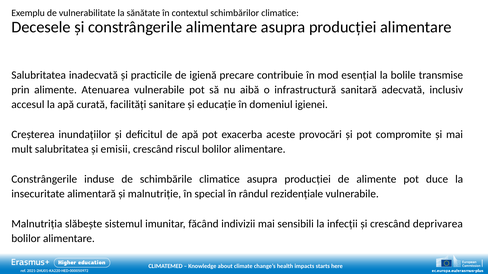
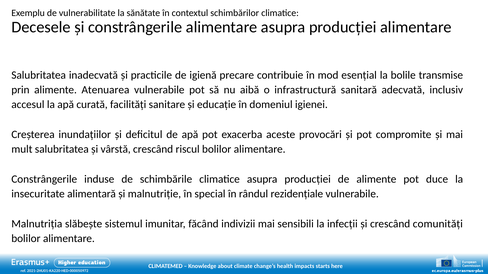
emisii: emisii -> vârstă (116, 149)
deprivarea: deprivarea -> comunități (438, 224)
